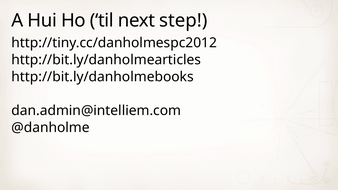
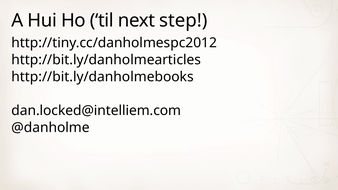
dan.admin@intelliem.com: dan.admin@intelliem.com -> dan.locked@intelliem.com (96, 111)
